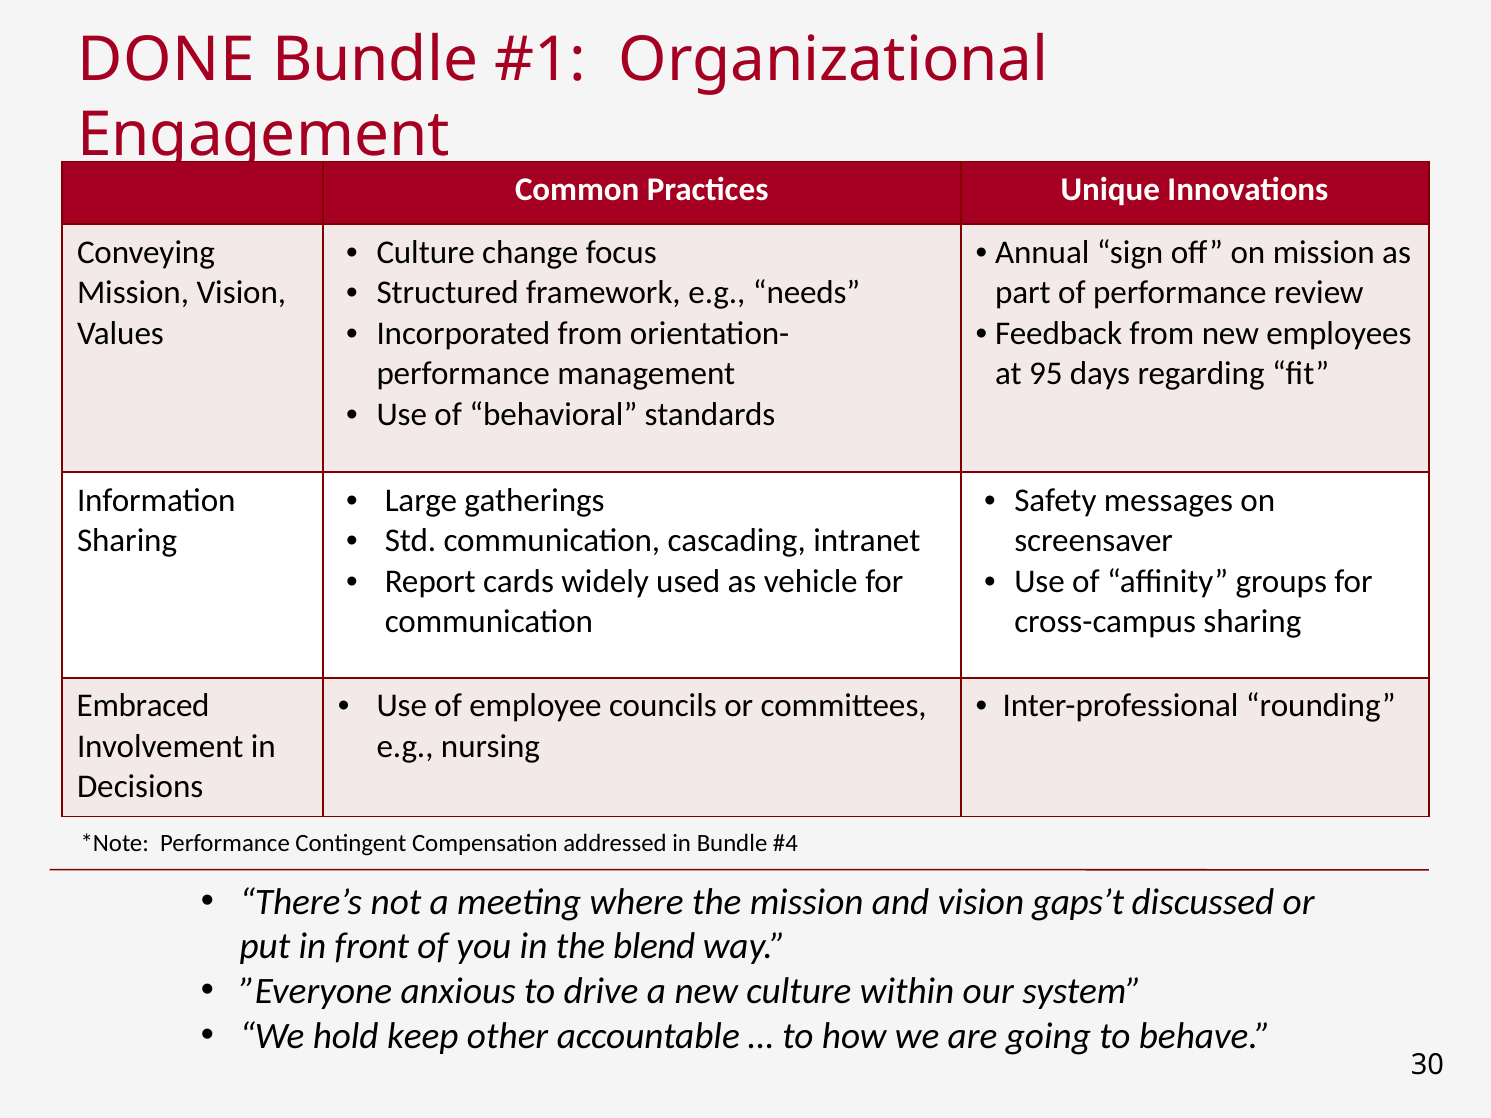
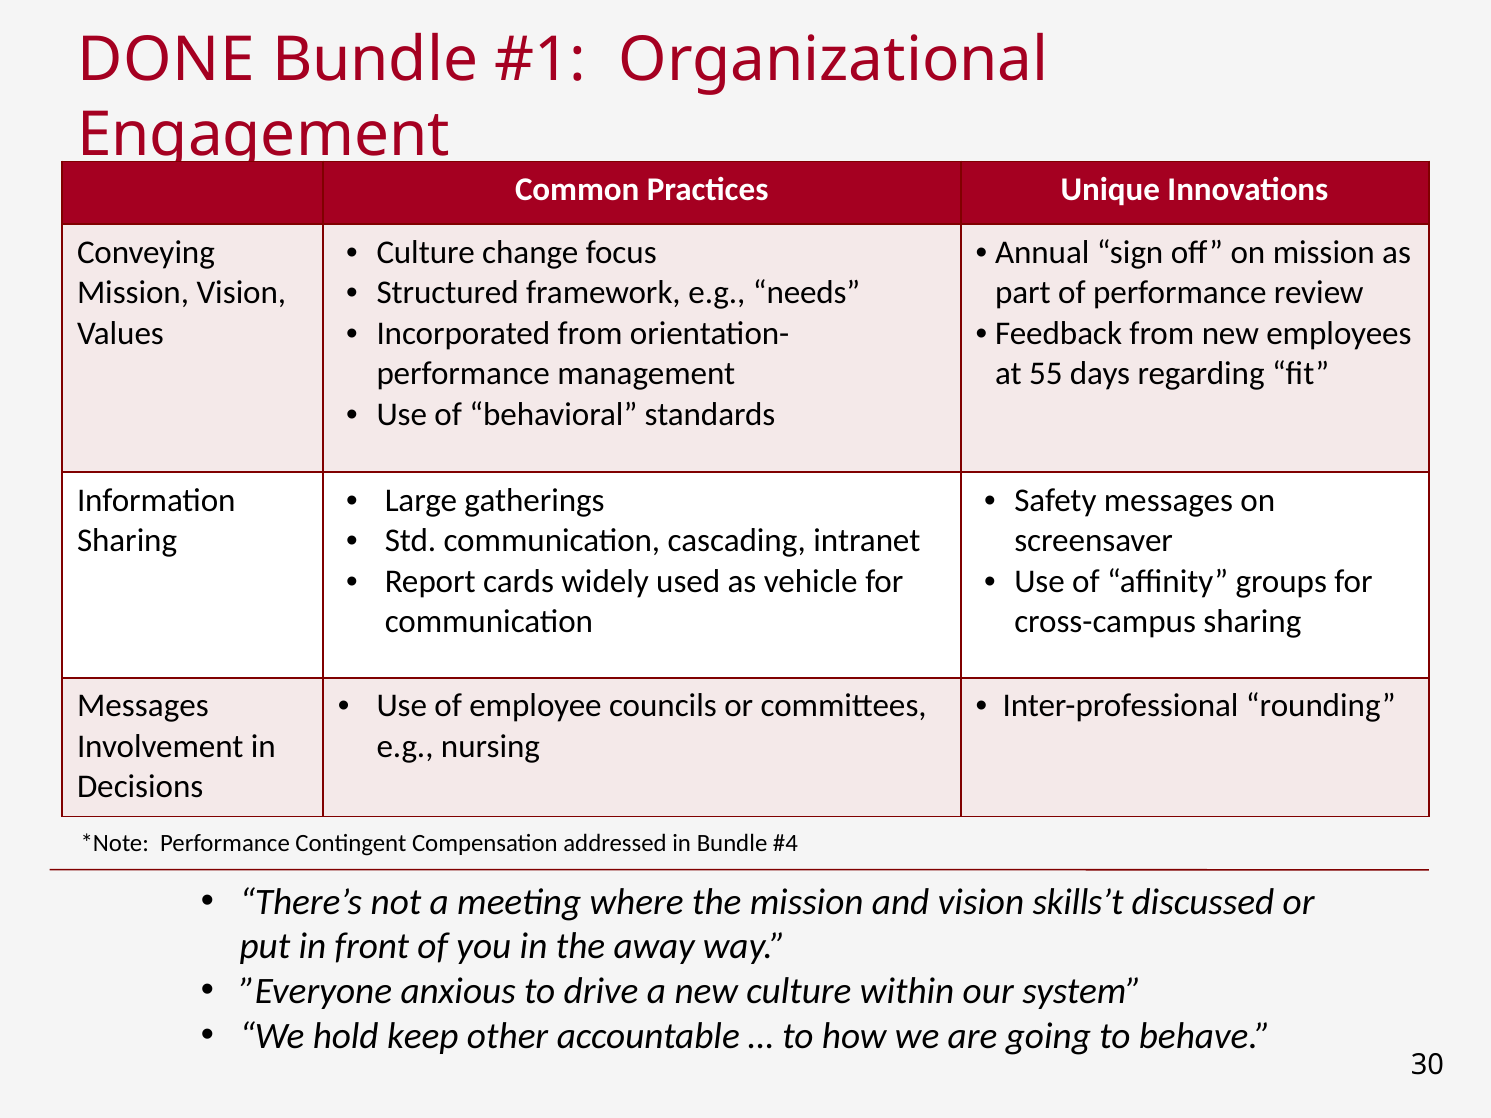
95: 95 -> 55 (1046, 374)
Embraced: Embraced -> Messages (143, 706)
gaps’t: gaps’t -> skills’t (1078, 902)
blend: blend -> away (654, 947)
